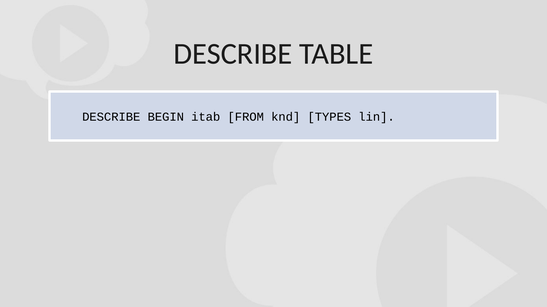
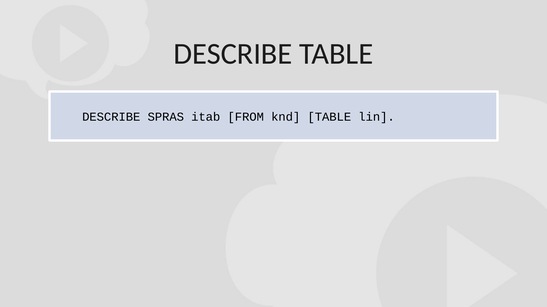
BEGIN: BEGIN -> SPRAS (166, 117)
knd TYPES: TYPES -> TABLE (329, 117)
